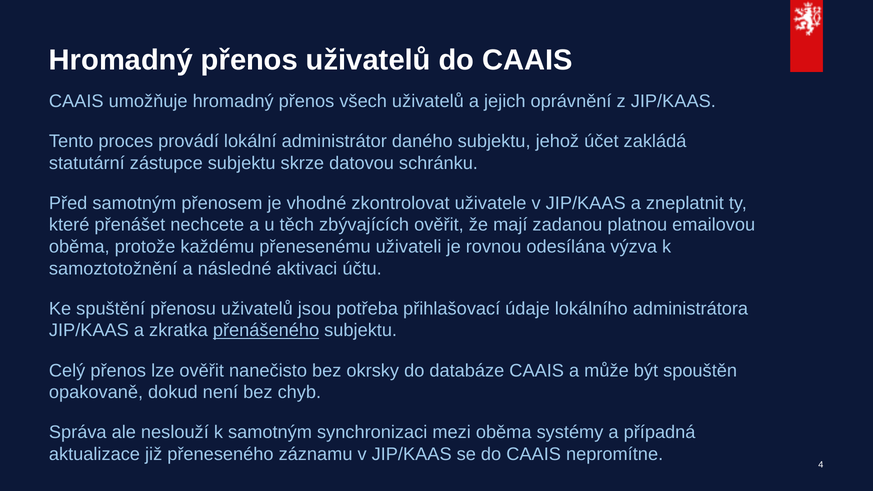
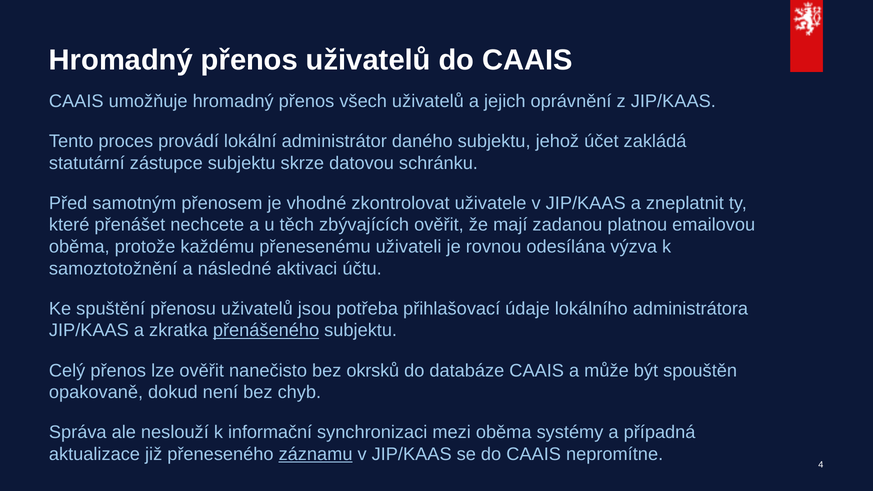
okrsky: okrsky -> okrsků (373, 371)
k samotným: samotným -> informační (270, 432)
záznamu underline: none -> present (316, 454)
